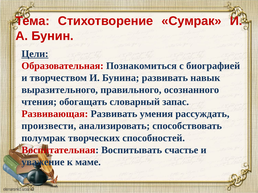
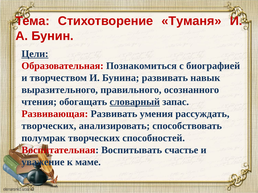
Сумрак: Сумрак -> Туманя (192, 21)
словарный underline: none -> present (135, 102)
произвести: произвести -> творческих (49, 126)
